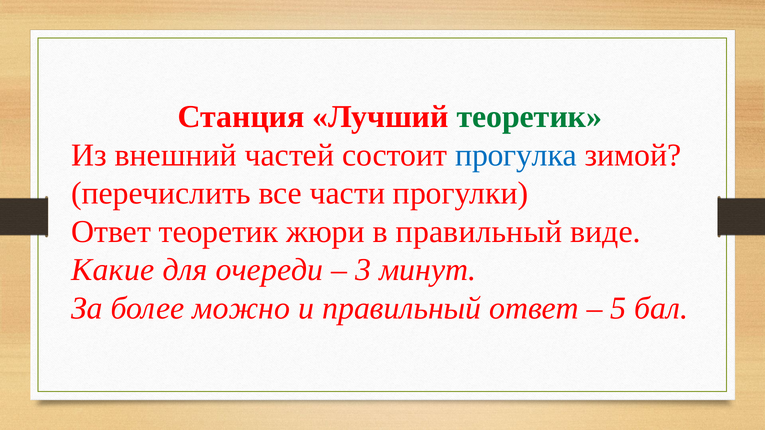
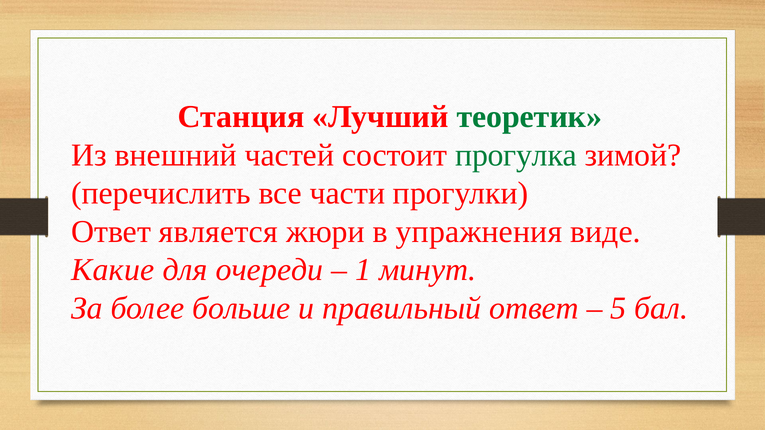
прогулка colour: blue -> green (516, 155)
Ответ теоретик: теоретик -> является (218, 232)
в правильный: правильный -> упражнения (479, 232)
3: 3 -> 1 (363, 270)
можно: можно -> больше (241, 308)
